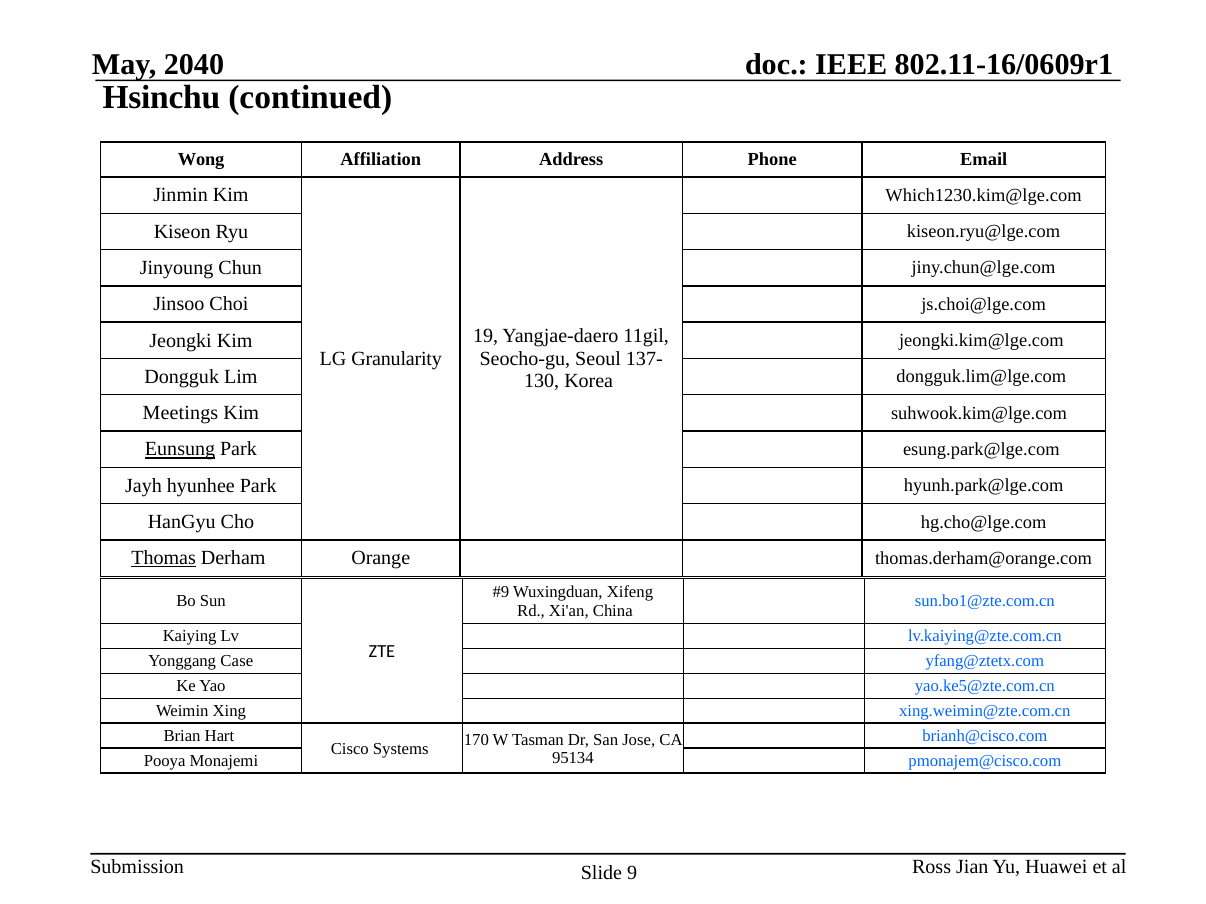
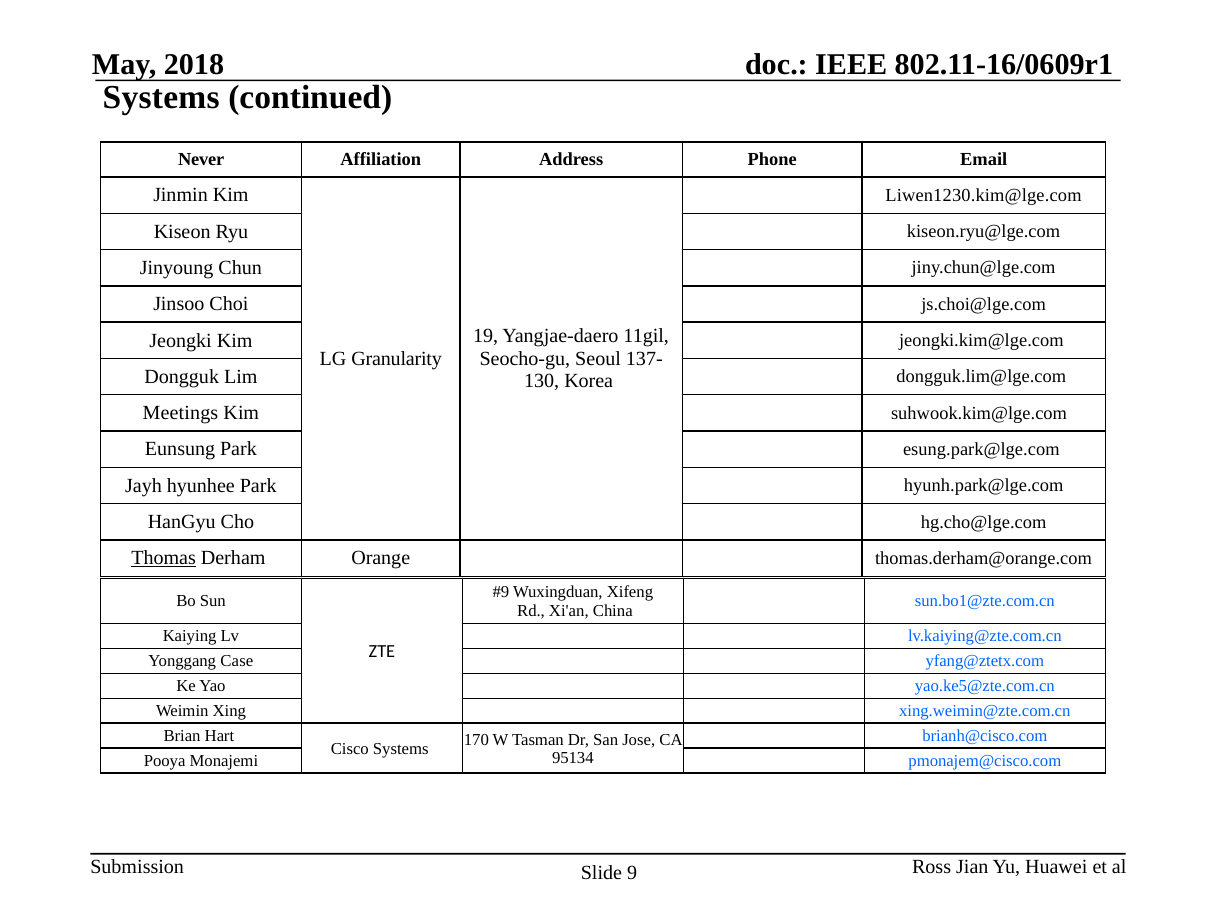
2040: 2040 -> 2018 (194, 64)
Hsinchu: Hsinchu -> Systems (161, 98)
Wong: Wong -> Never (201, 160)
Which1230.kim@lge.com: Which1230.kim@lge.com -> Liwen1230.kim@lge.com (983, 195)
Eunsung underline: present -> none (180, 450)
